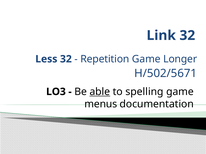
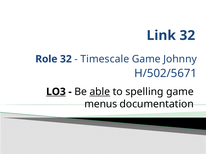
Less: Less -> Role (46, 59)
Repetition: Repetition -> Timescale (105, 59)
Longer: Longer -> Johnny (180, 59)
LO3 underline: none -> present (56, 92)
